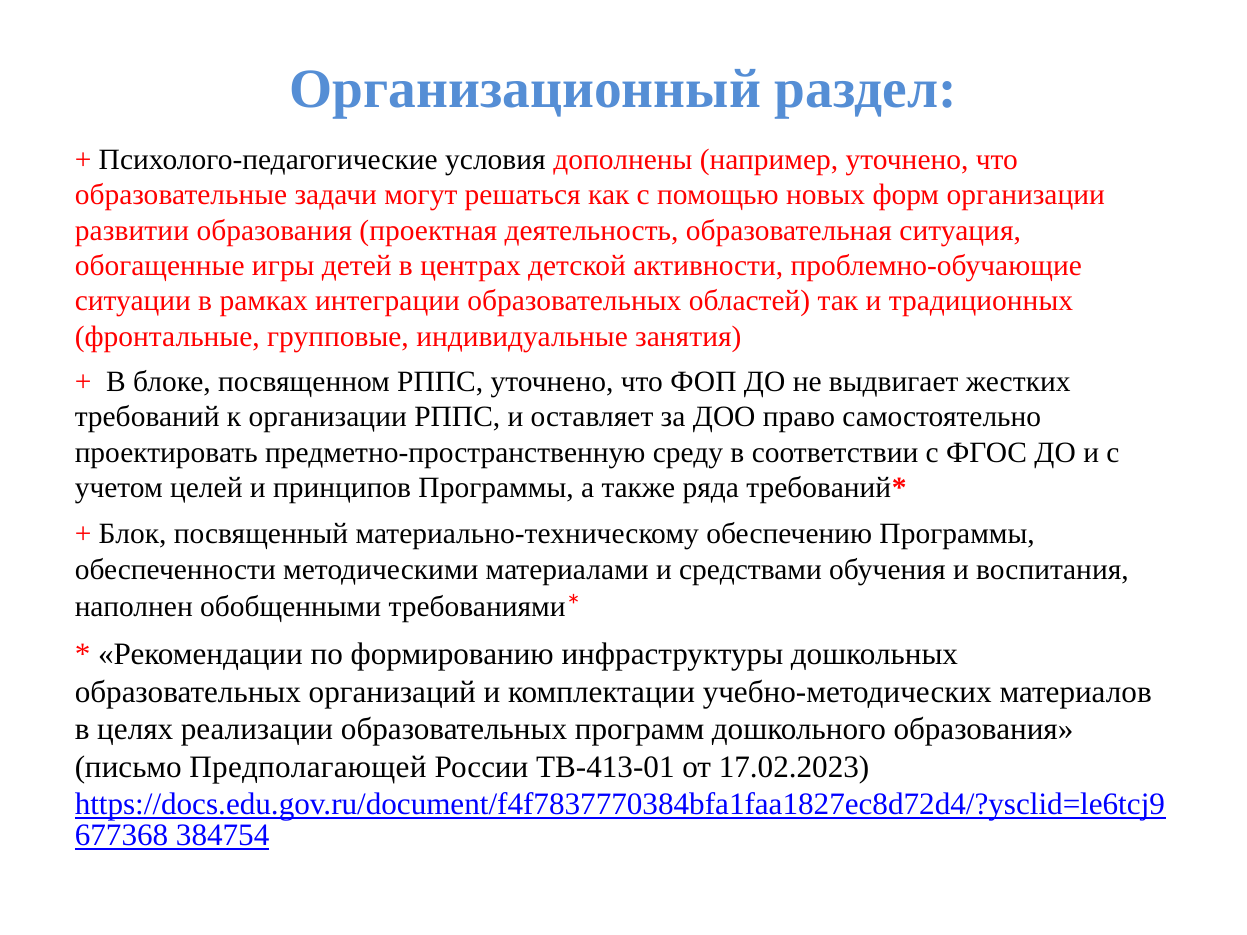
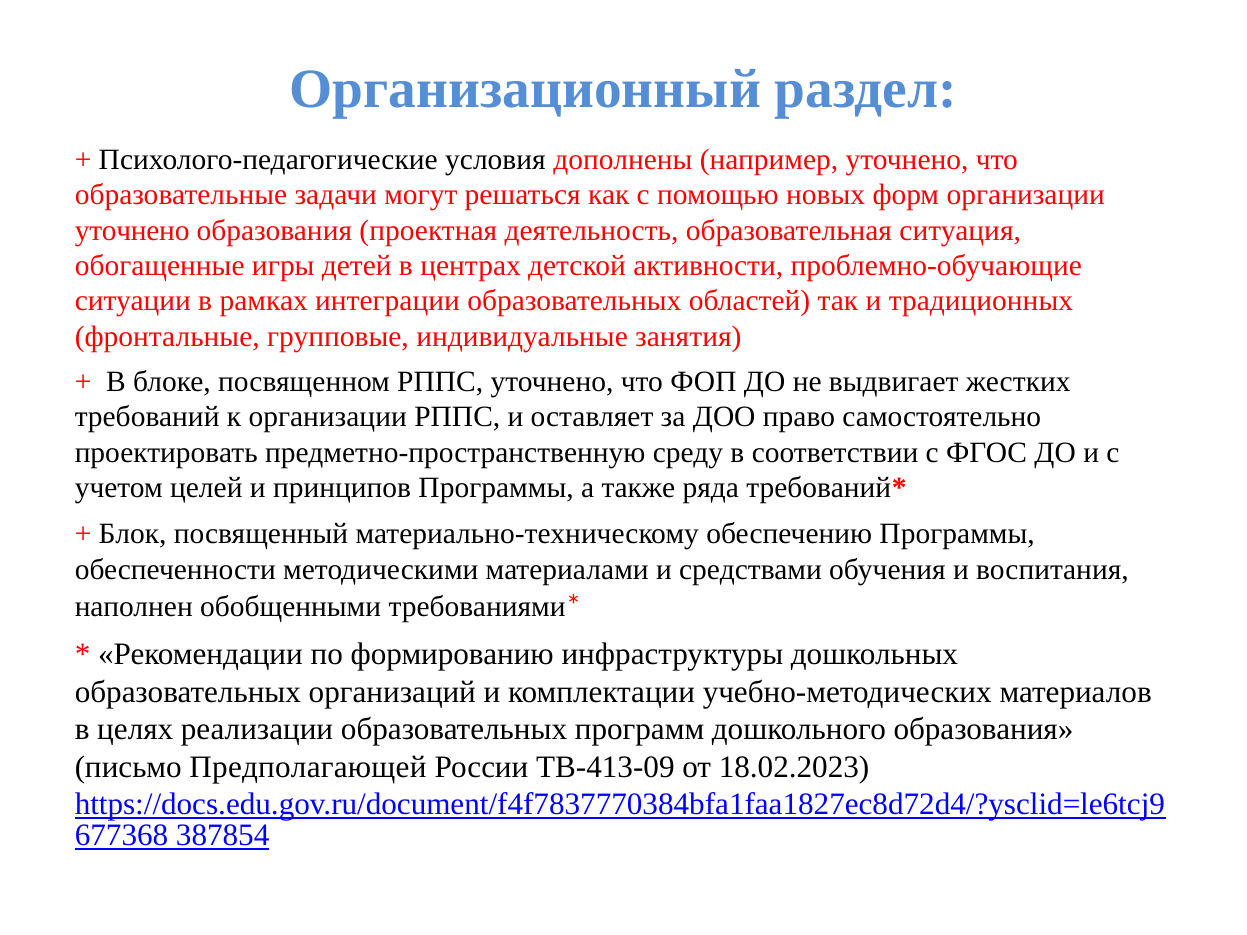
развитии: развитии -> уточнено (132, 230)
ТВ-413-01: ТВ-413-01 -> ТВ-413-09 (605, 767)
17.02.2023: 17.02.2023 -> 18.02.2023 (794, 767)
384754: 384754 -> 387854 (223, 836)
